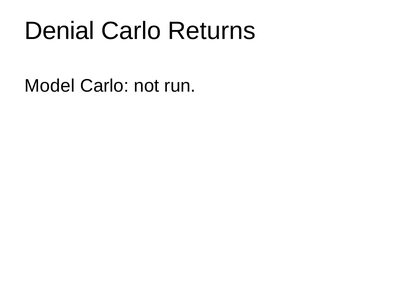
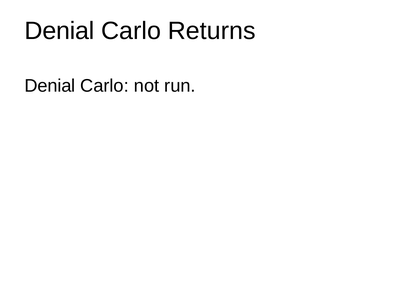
Model: Model -> Denial (50, 86)
